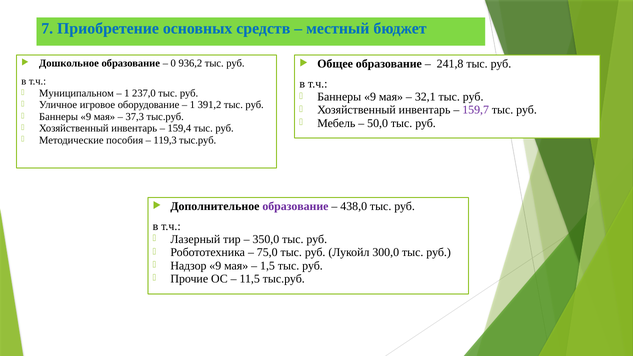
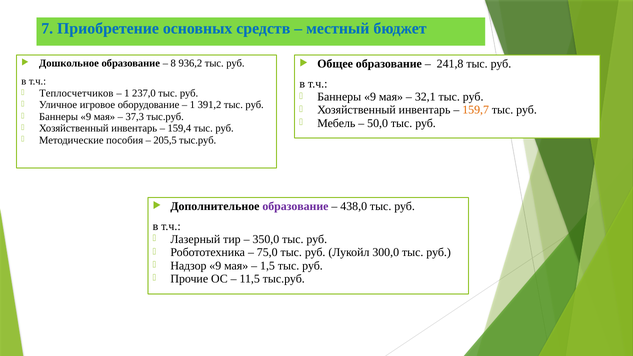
0: 0 -> 8 (173, 63)
Муниципальном: Муниципальном -> Теплосчетчиков (76, 93)
159,7 colour: purple -> orange (476, 110)
119,3: 119,3 -> 205,5 (165, 140)
